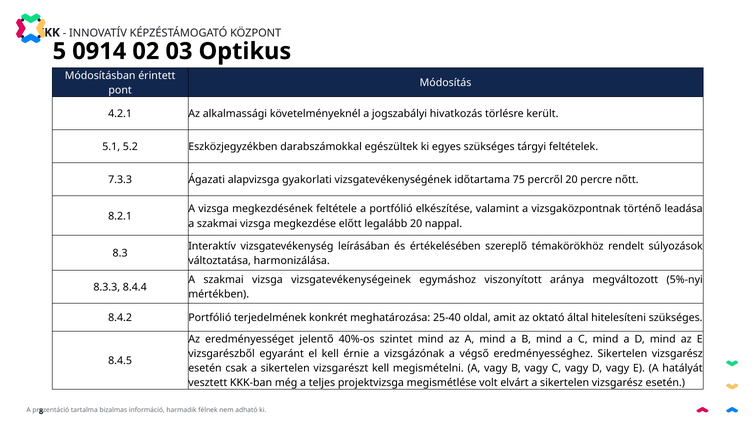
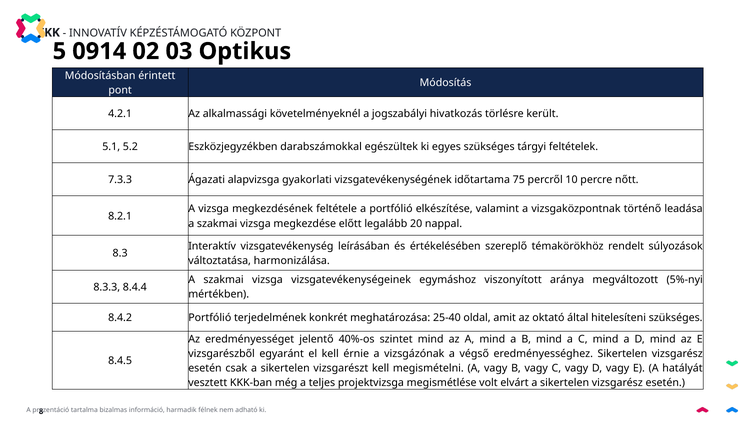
percről 20: 20 -> 10 (572, 180)
